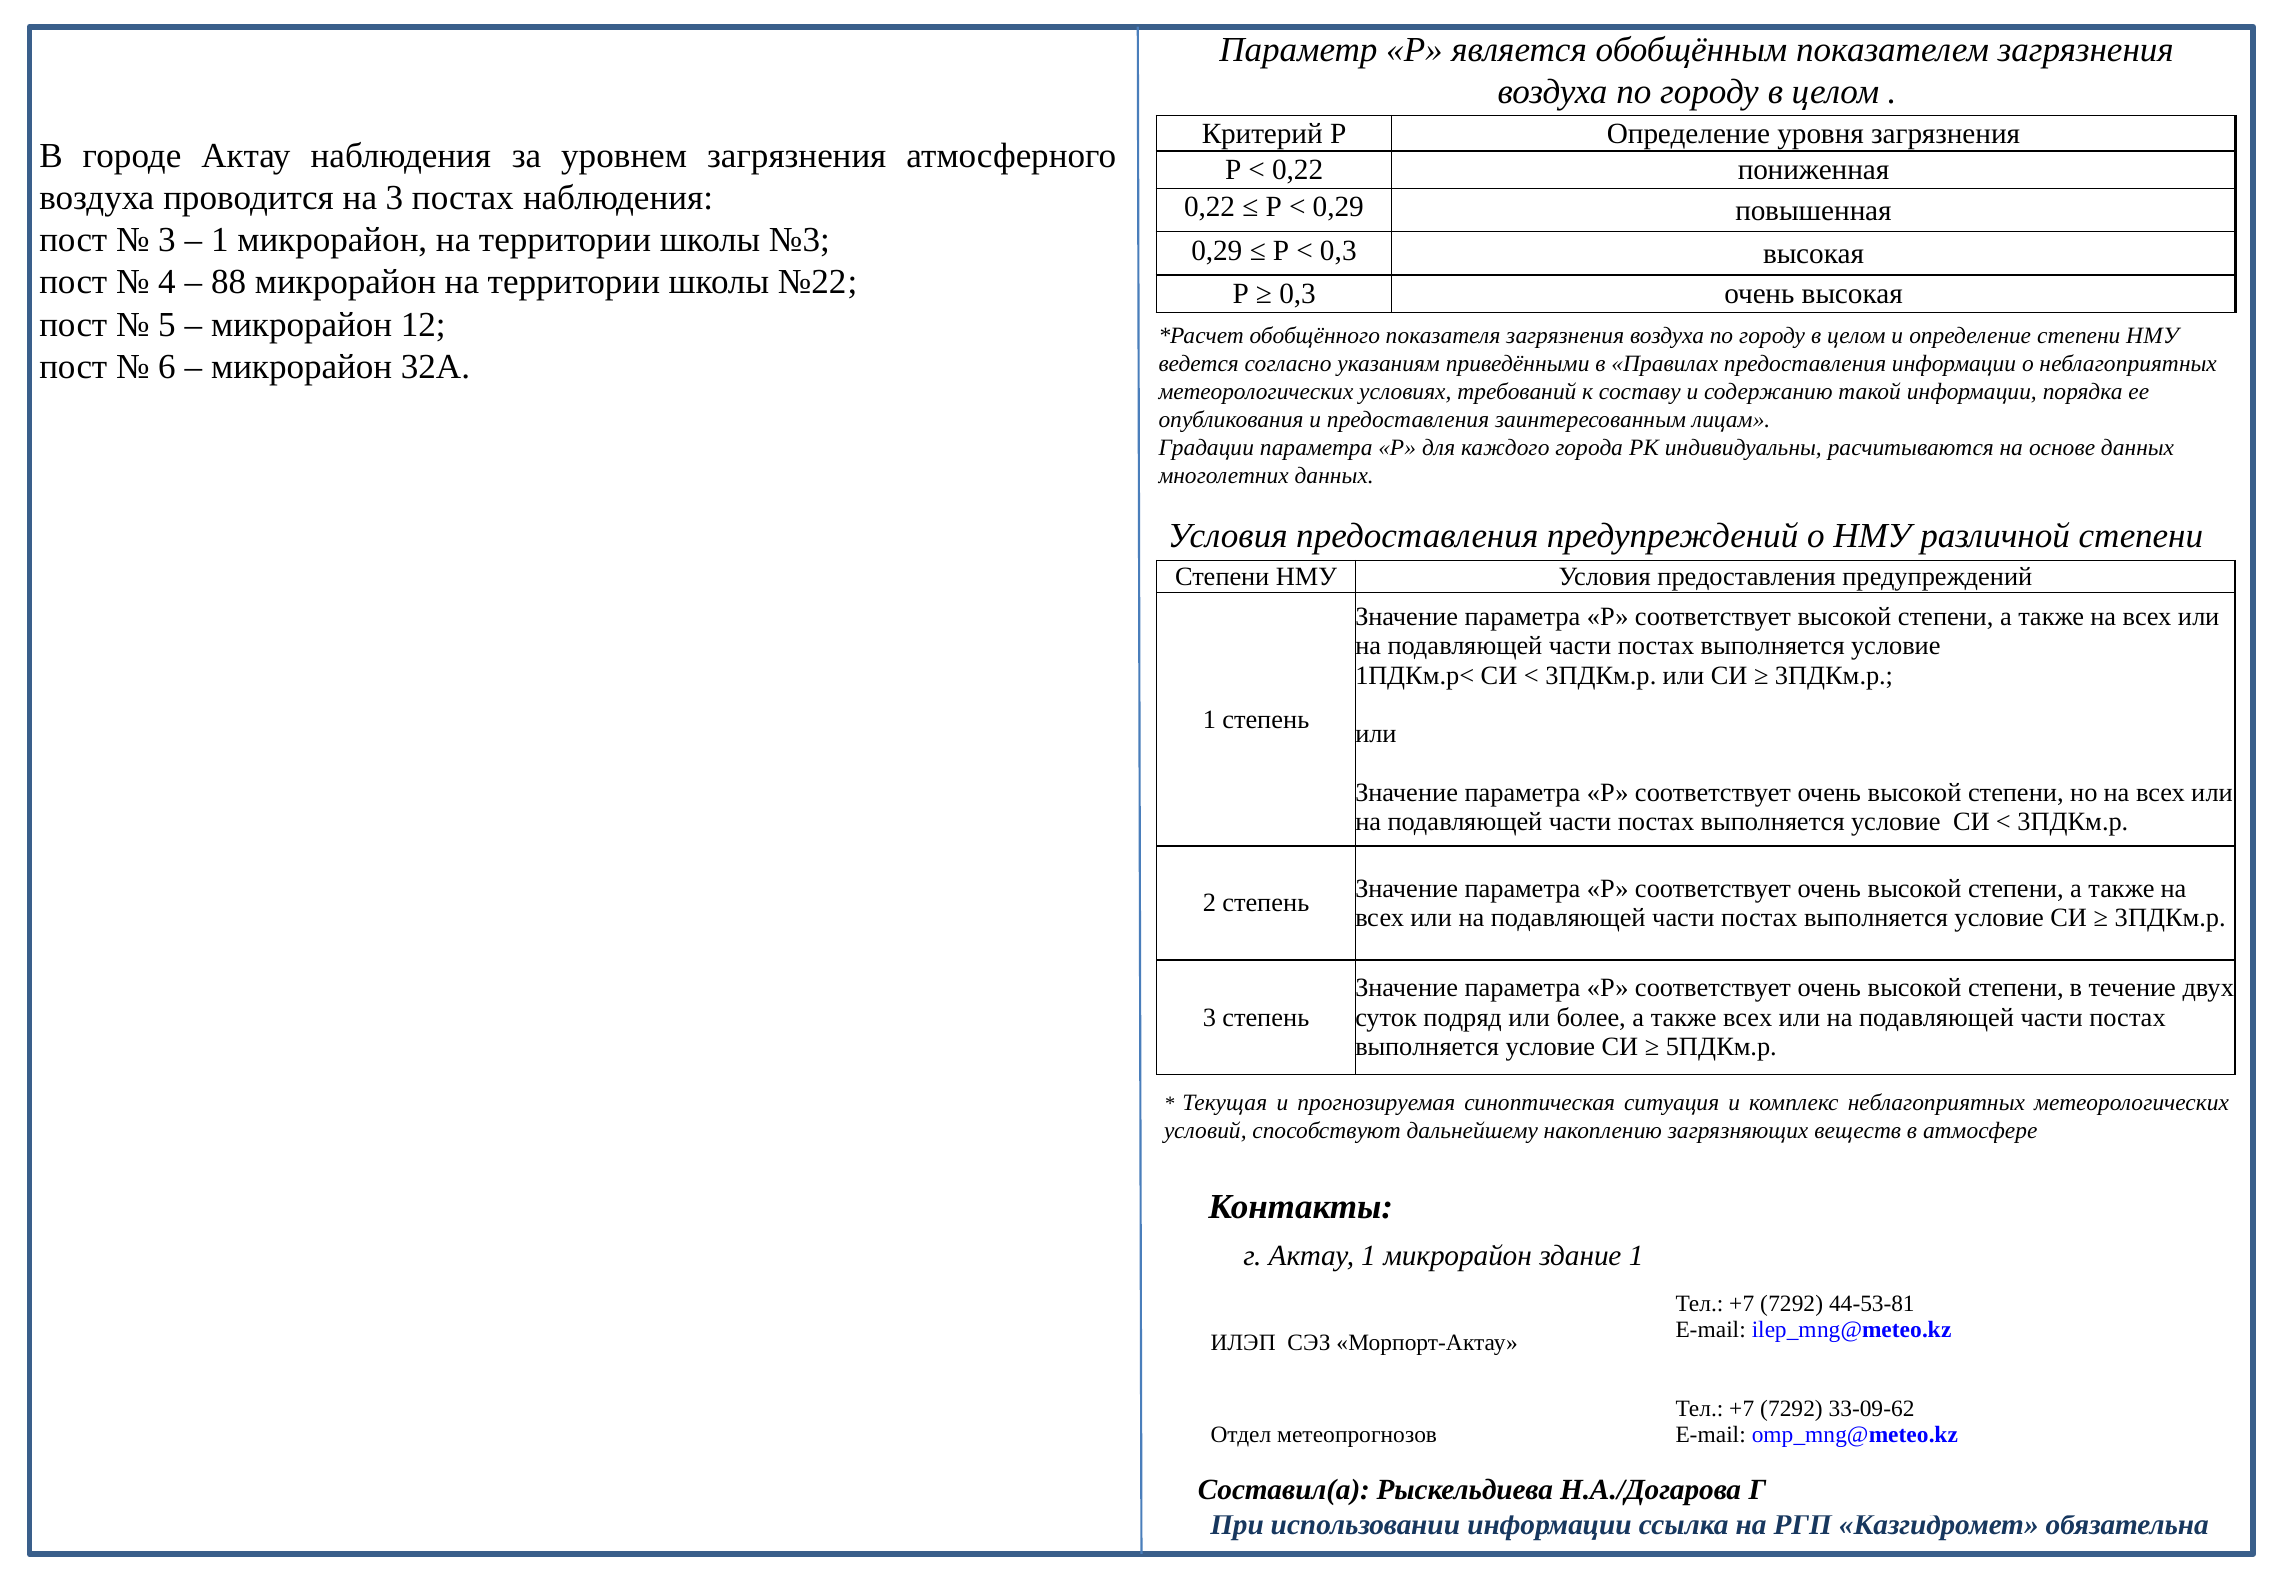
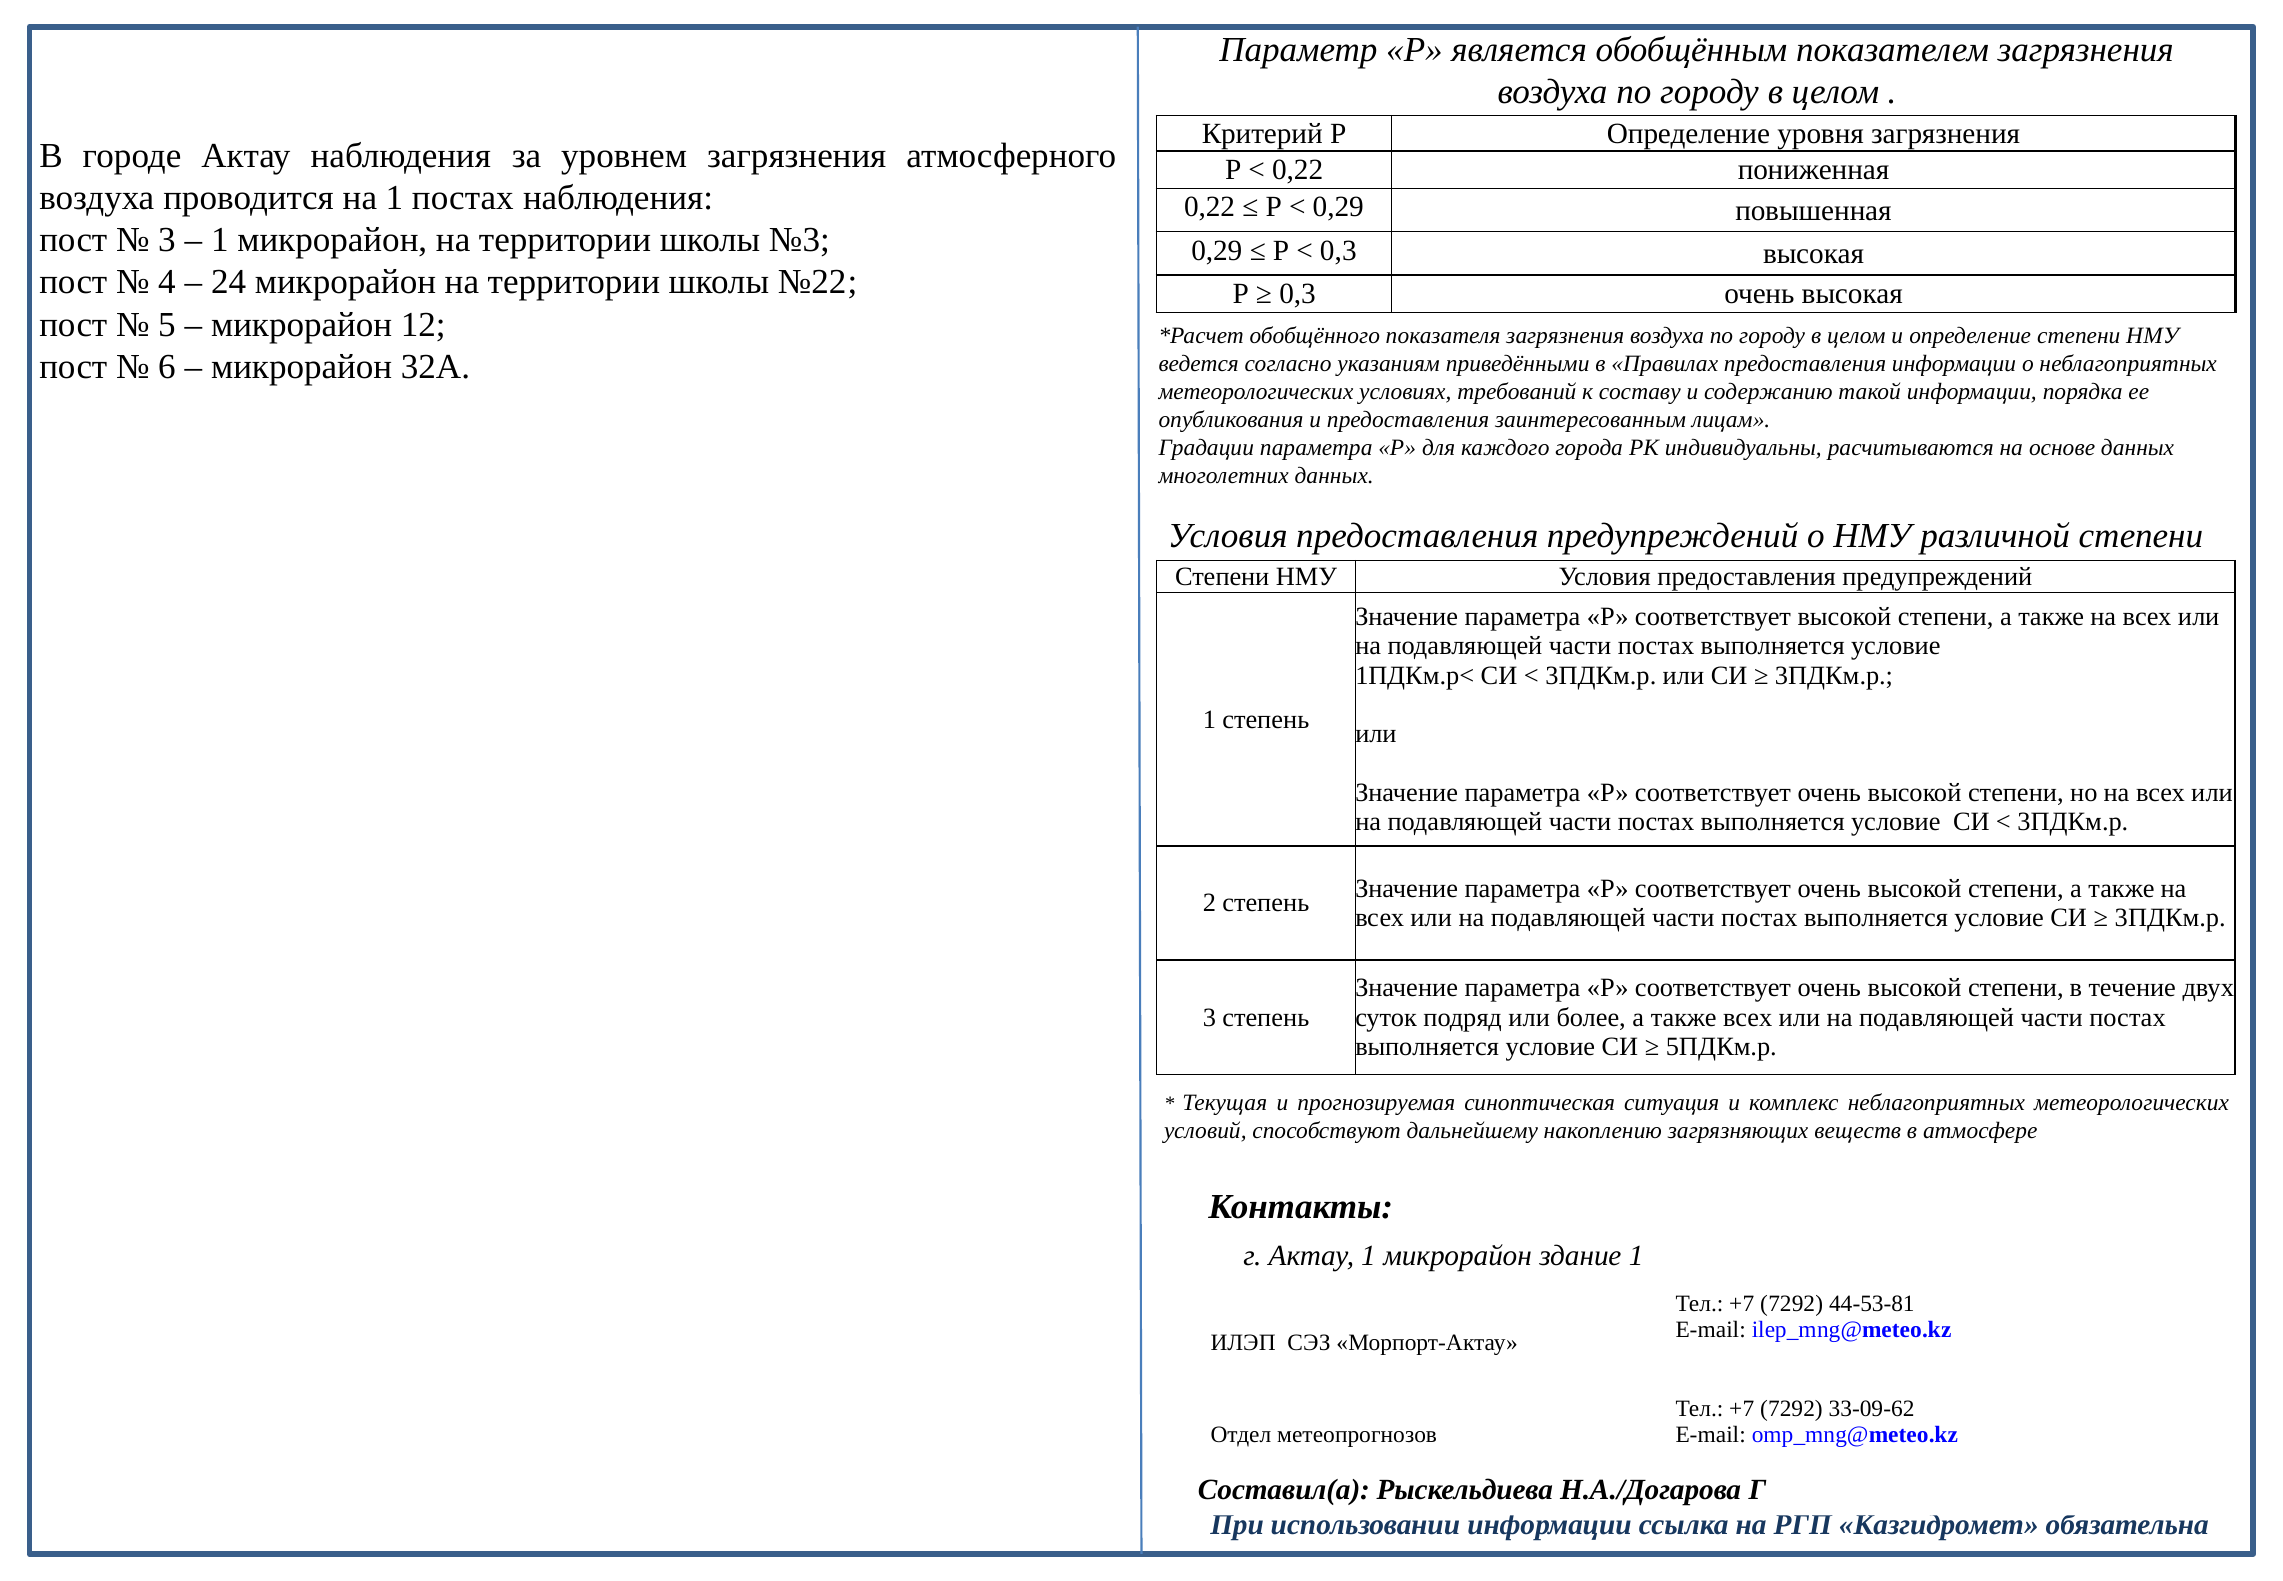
на 3: 3 -> 1 (394, 198)
88: 88 -> 24 (229, 282)
